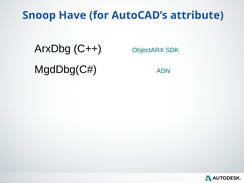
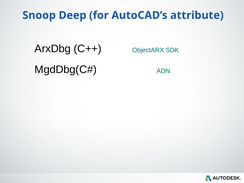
Have: Have -> Deep (72, 15)
